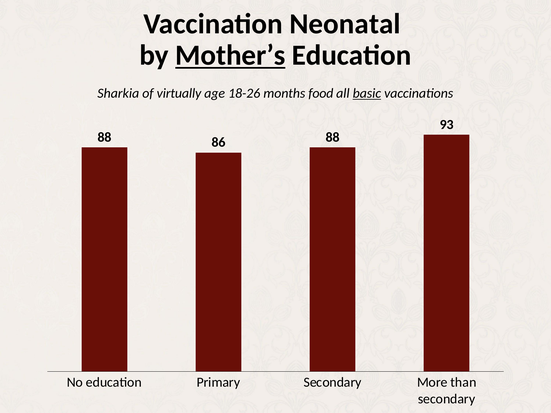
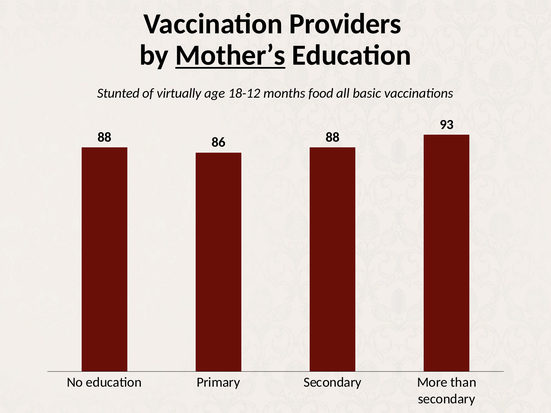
Neonatal: Neonatal -> Providers (345, 24)
Sharkia: Sharkia -> Stunted (118, 93)
18-26: 18-26 -> 18-12 (244, 93)
basic underline: present -> none (367, 93)
